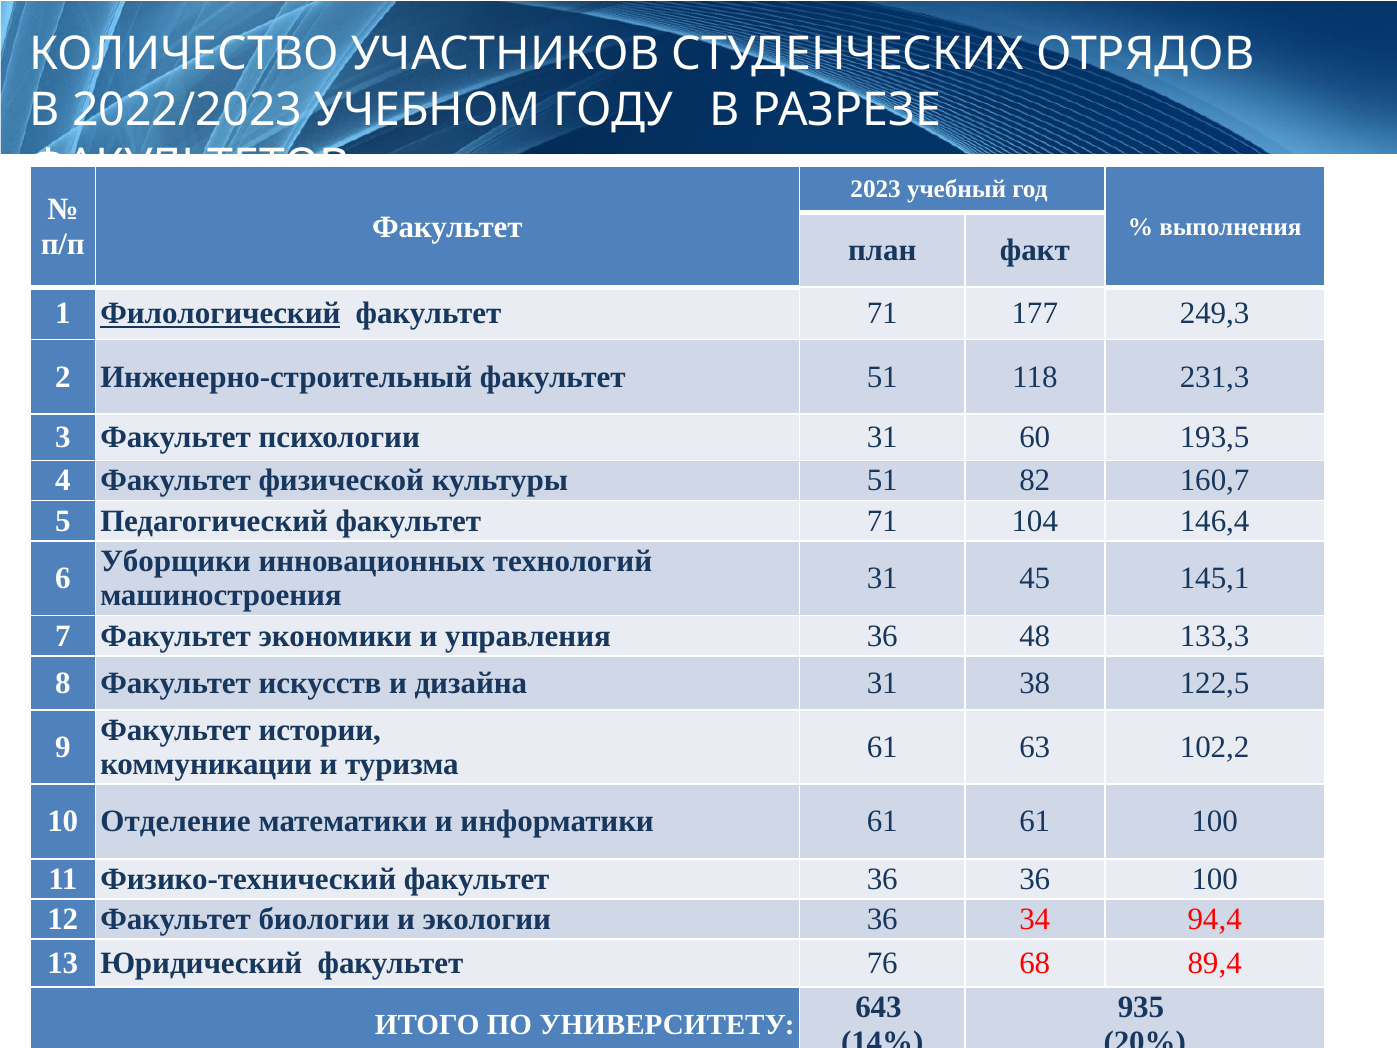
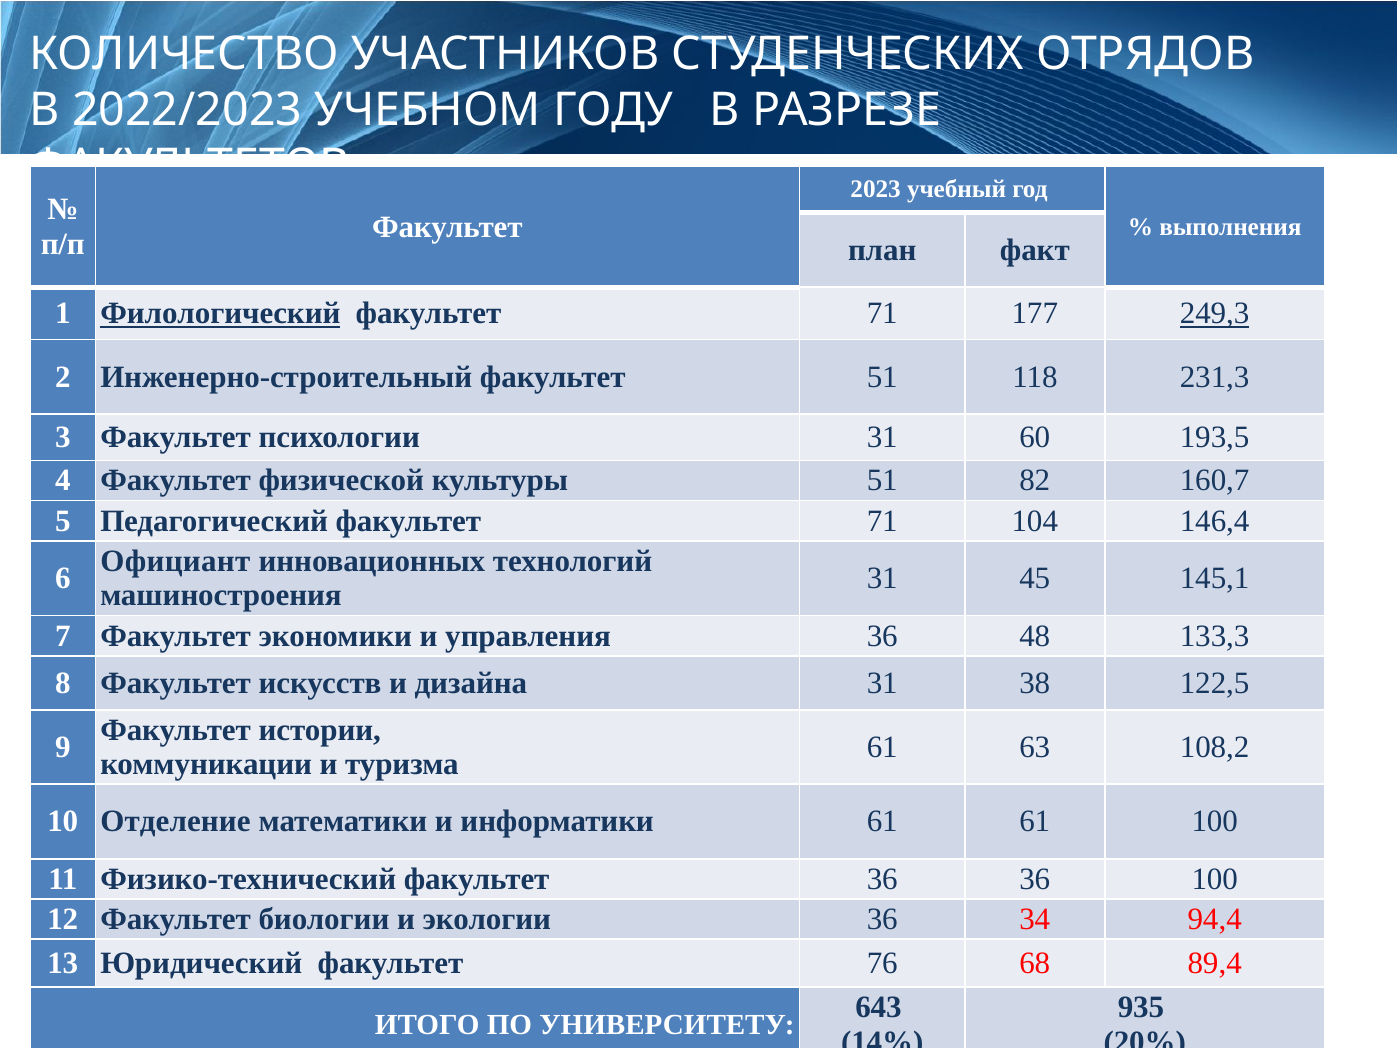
249,3 underline: none -> present (1215, 314)
Уборщики: Уборщики -> Официант (175, 561)
102,2: 102,2 -> 108,2 (1215, 747)
